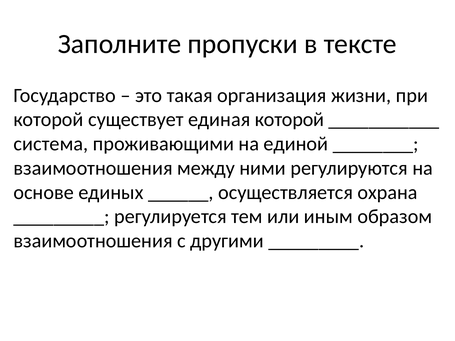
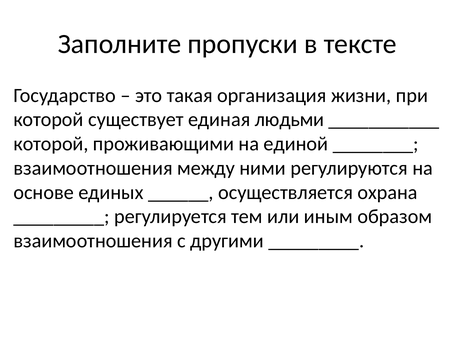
единая которой: которой -> людьми (289, 120)
система: система -> которой (51, 144)
